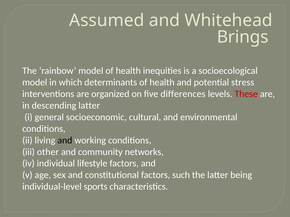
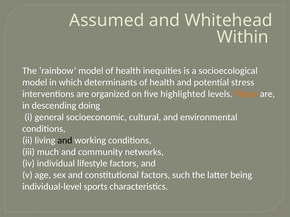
Brings: Brings -> Within (243, 37)
differences: differences -> highlighted (183, 94)
These colour: red -> orange (246, 94)
descending latter: latter -> doing (89, 106)
other: other -> much (48, 152)
